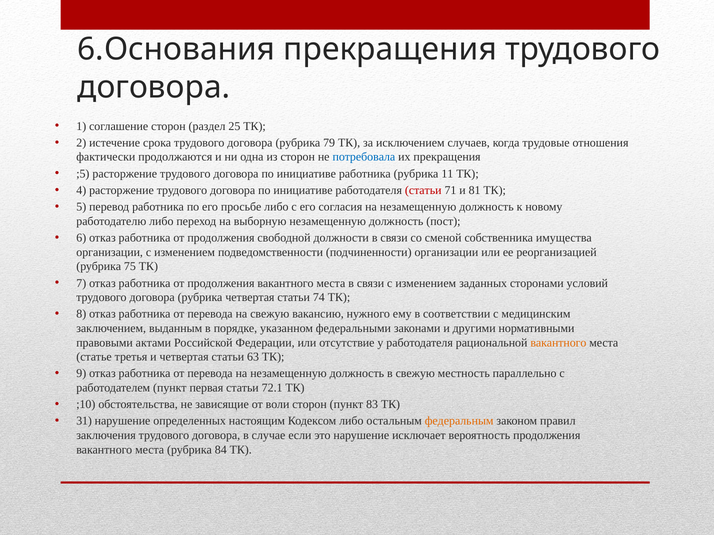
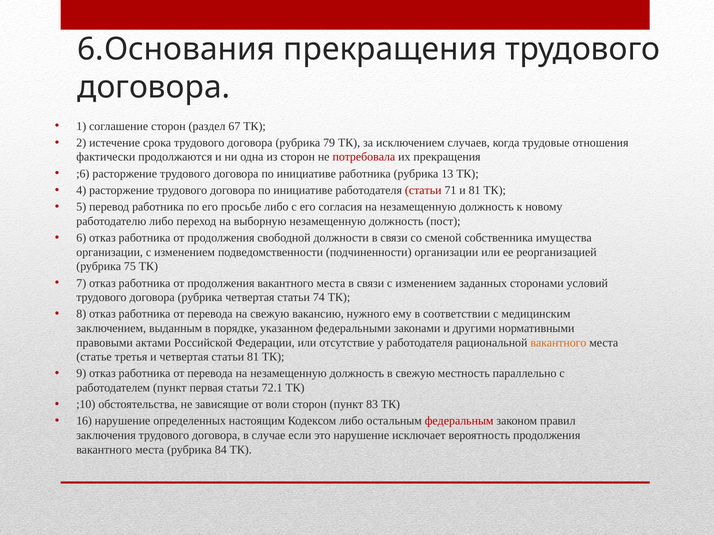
25: 25 -> 67 (234, 126)
потребовала colour: blue -> red (364, 157)
;5: ;5 -> ;6 (83, 174)
11: 11 -> 13 (447, 174)
статьи 63: 63 -> 81 (253, 357)
31: 31 -> 16 (84, 421)
федеральным colour: orange -> red (459, 421)
